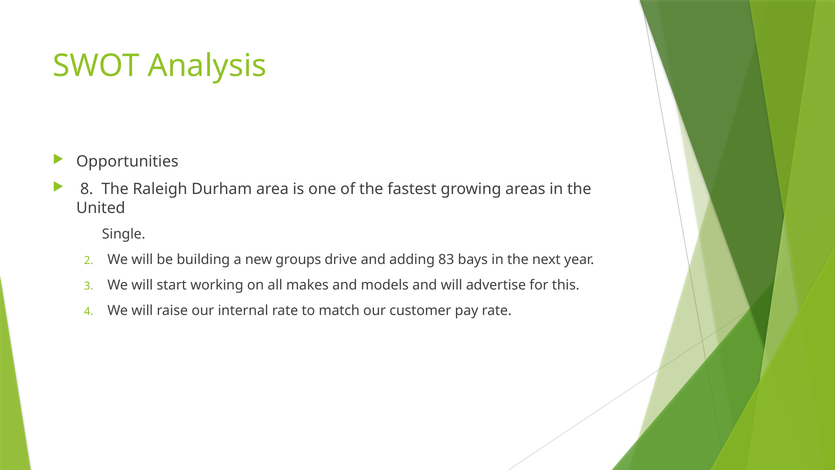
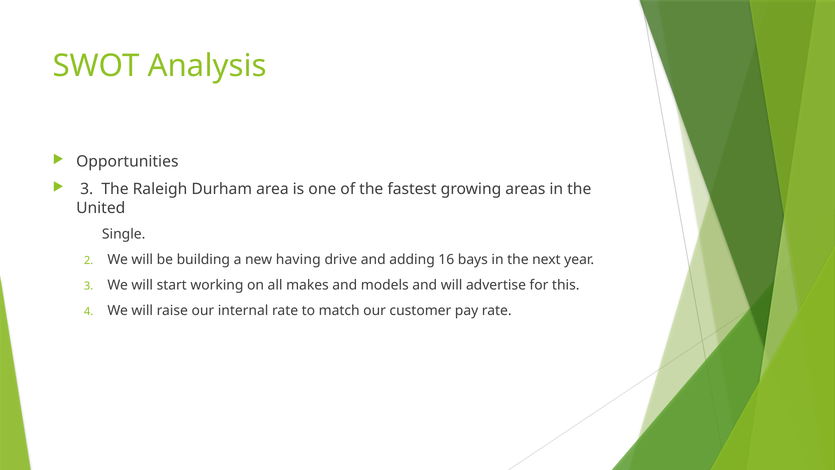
8: 8 -> 3 (87, 189)
groups: groups -> having (298, 260)
83: 83 -> 16 (446, 260)
